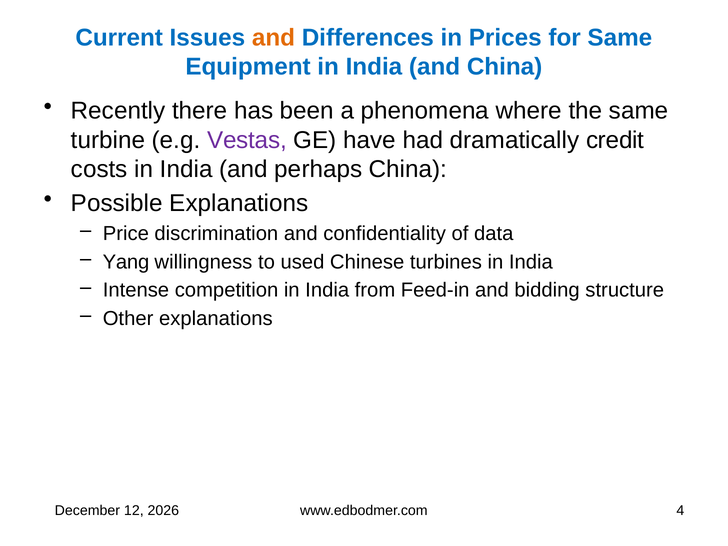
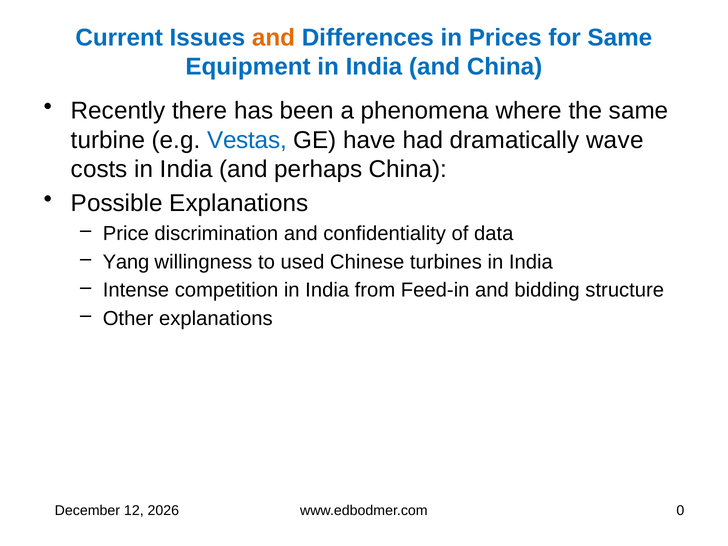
Vestas colour: purple -> blue (247, 140)
credit: credit -> wave (615, 140)
4: 4 -> 0 (680, 510)
